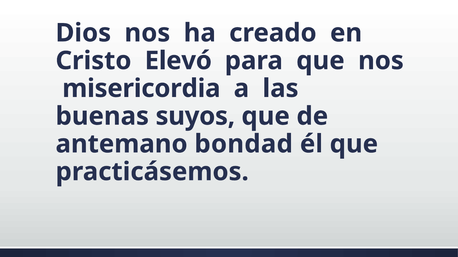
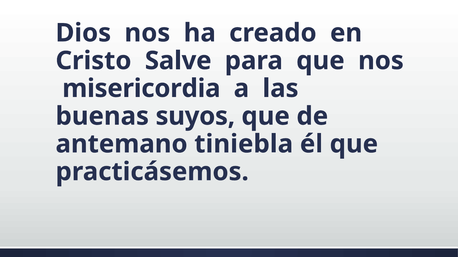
Elevó: Elevó -> Salve (178, 61)
bondad: bondad -> tiniebla (244, 144)
